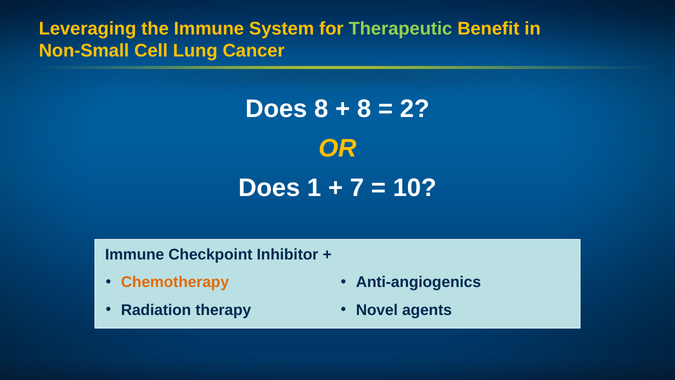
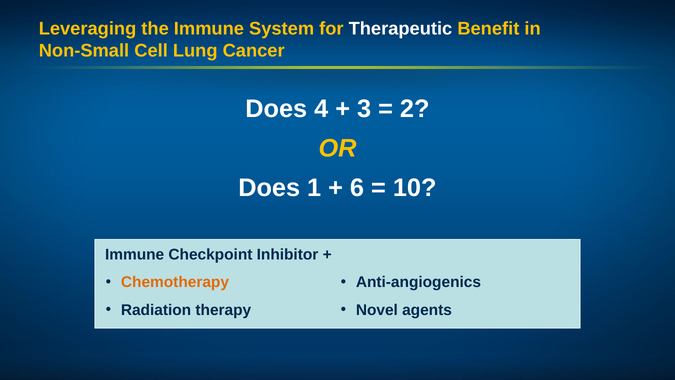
Therapeutic colour: light green -> white (400, 29)
Does 8: 8 -> 4 (321, 109)
8: 8 -> 3 (364, 109)
7: 7 -> 6 (357, 188)
